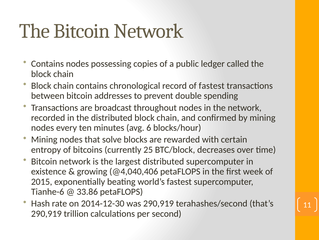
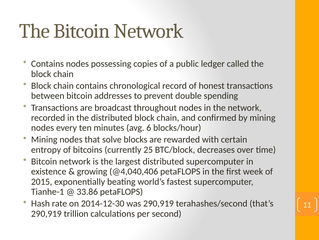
of fastest: fastest -> honest (212, 85)
Tianhe-6: Tianhe-6 -> Tianhe-1 (48, 191)
